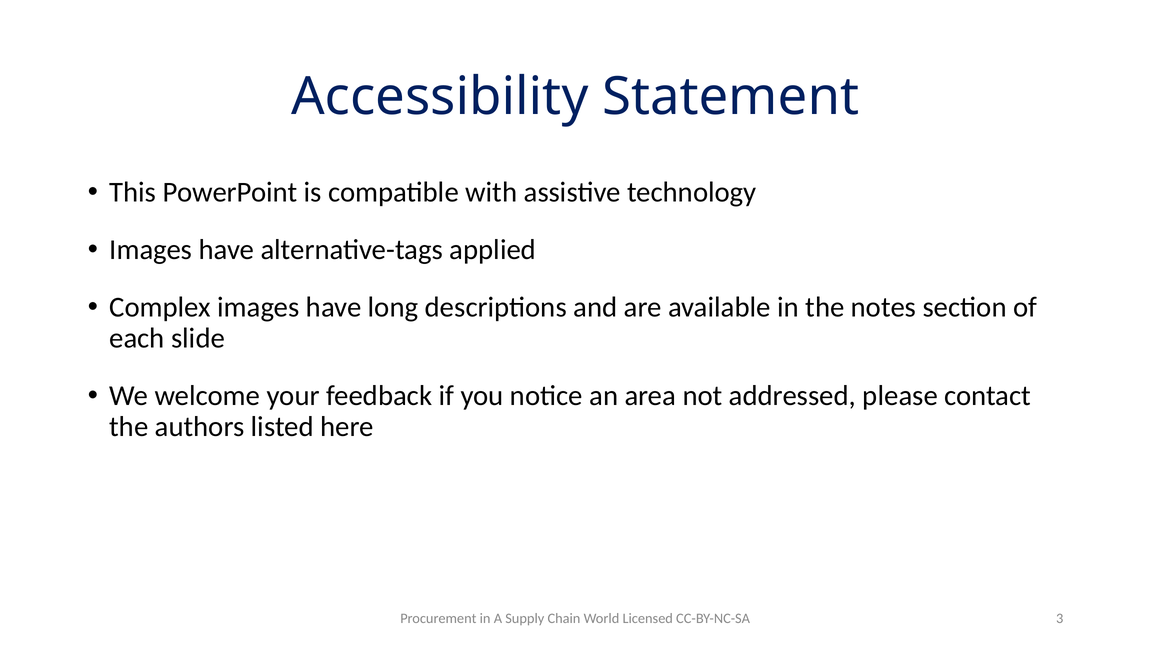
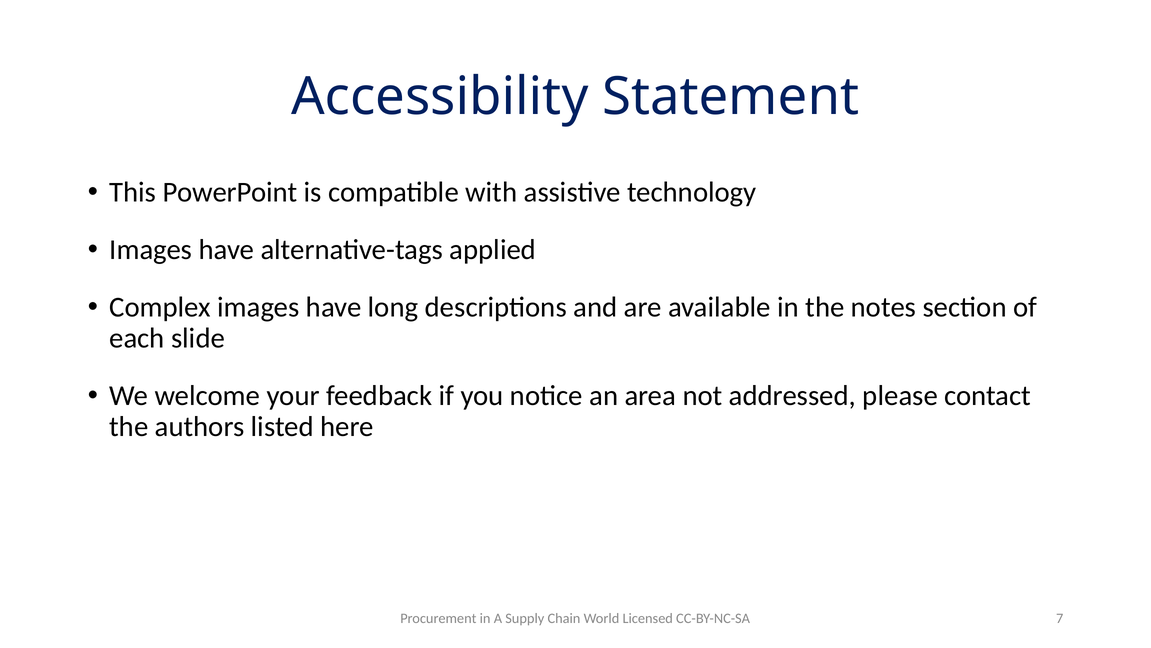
3: 3 -> 7 (1060, 618)
